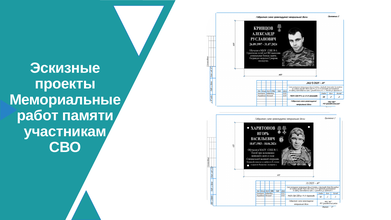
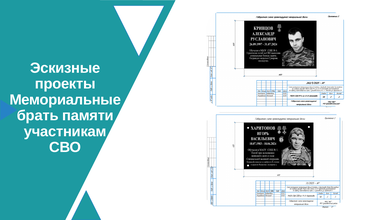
работ: работ -> брать (38, 116)
